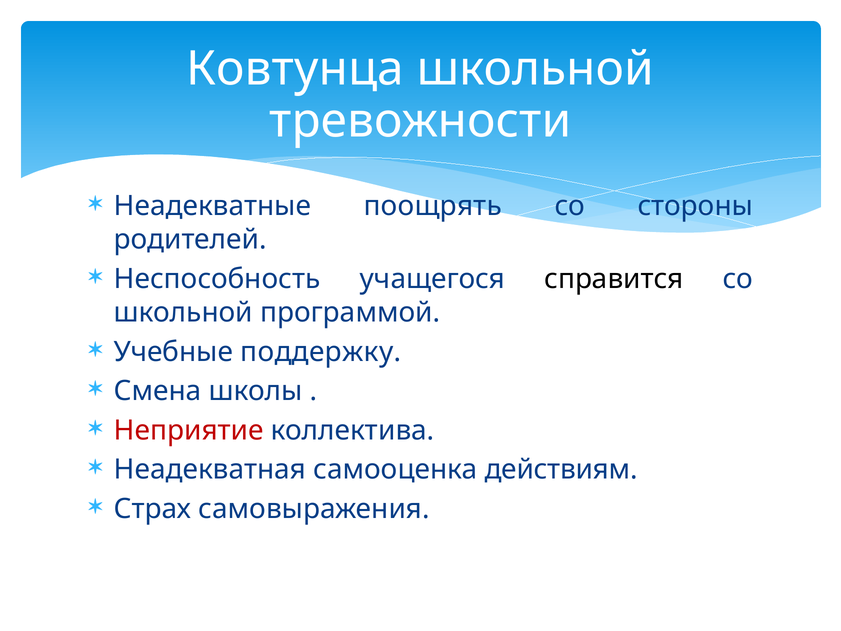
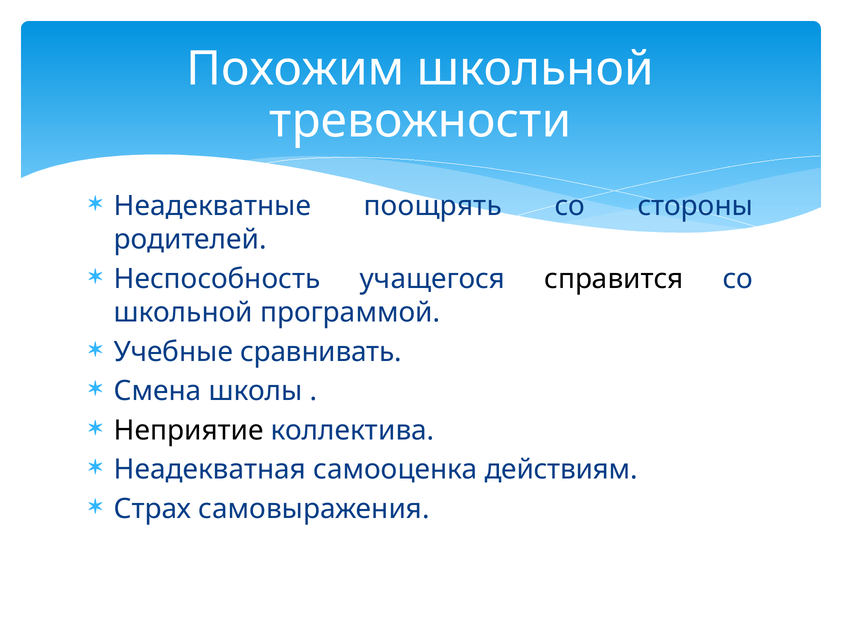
Ковтунца: Ковтунца -> Похожим (295, 69)
поддержку: поддержку -> сравнивать (321, 352)
Неприятие colour: red -> black (189, 430)
